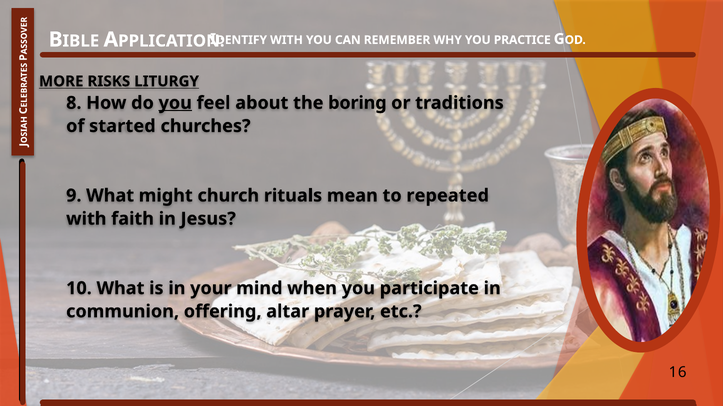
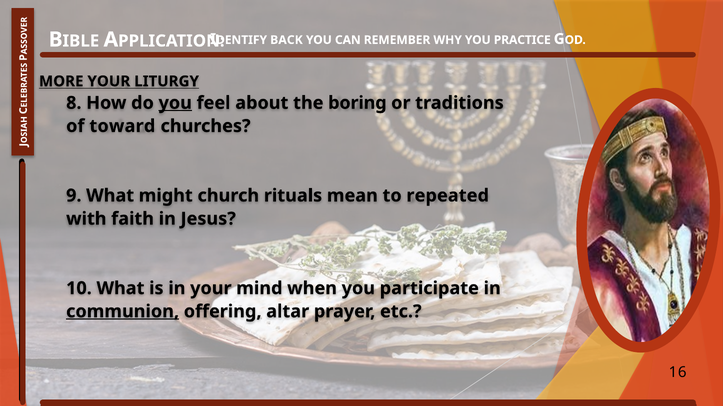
IDENTIFY WITH: WITH -> BACK (286, 40)
MORE RISKS: RISKS -> YOUR (109, 81)
started: started -> toward (122, 126)
communion underline: none -> present (123, 312)
